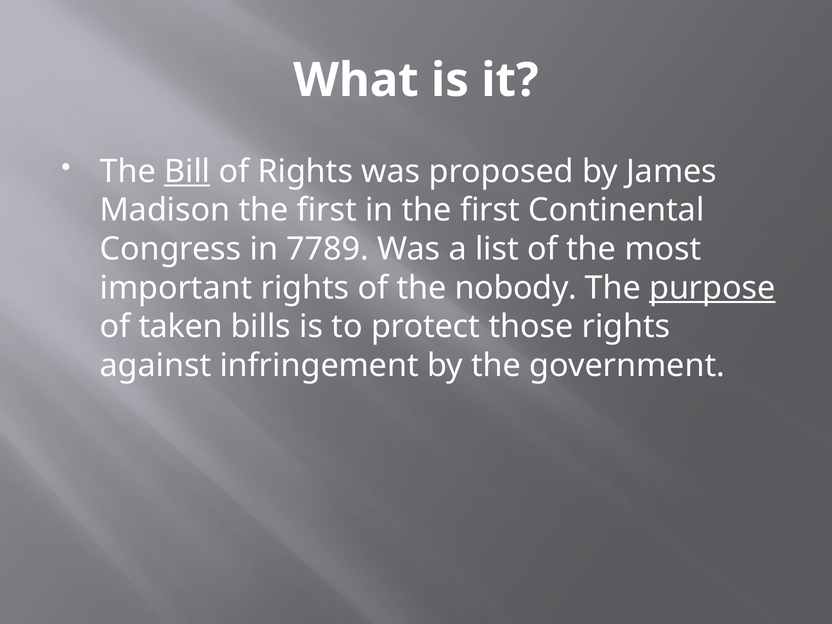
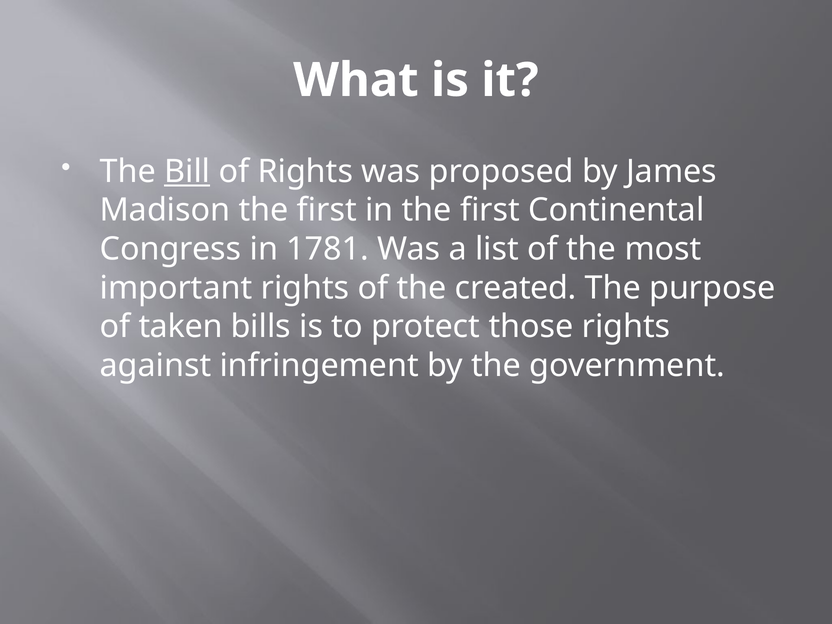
7789: 7789 -> 1781 (328, 249)
nobody: nobody -> created (516, 288)
purpose underline: present -> none (712, 288)
